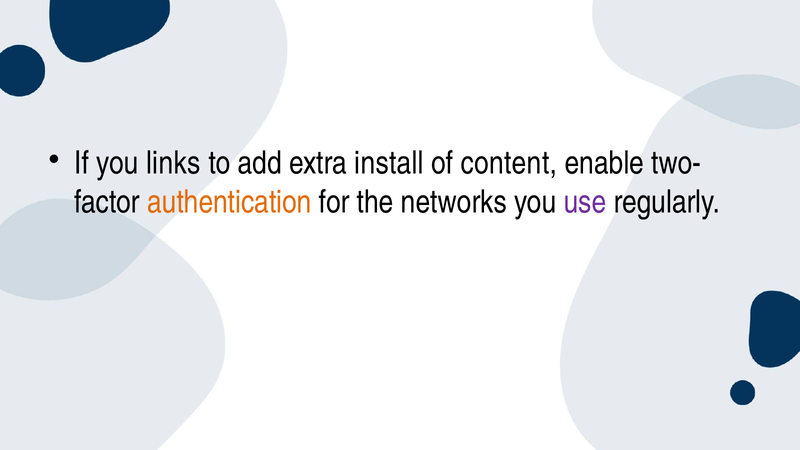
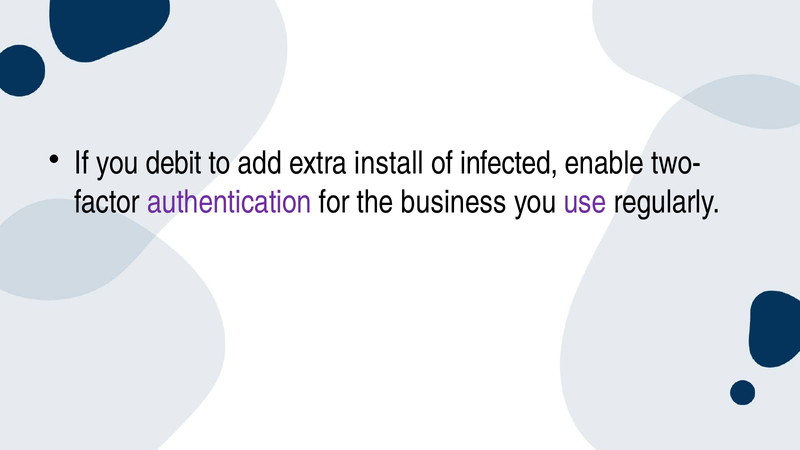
links: links -> debit (174, 163)
content: content -> infected (509, 163)
authentication colour: orange -> purple (229, 202)
networks: networks -> business (454, 202)
